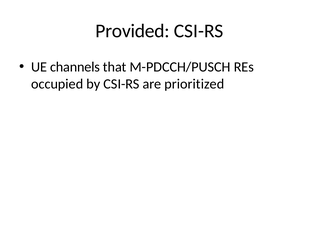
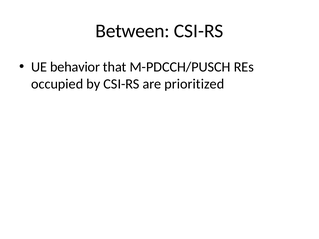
Provided: Provided -> Between (133, 31)
channels: channels -> behavior (75, 67)
